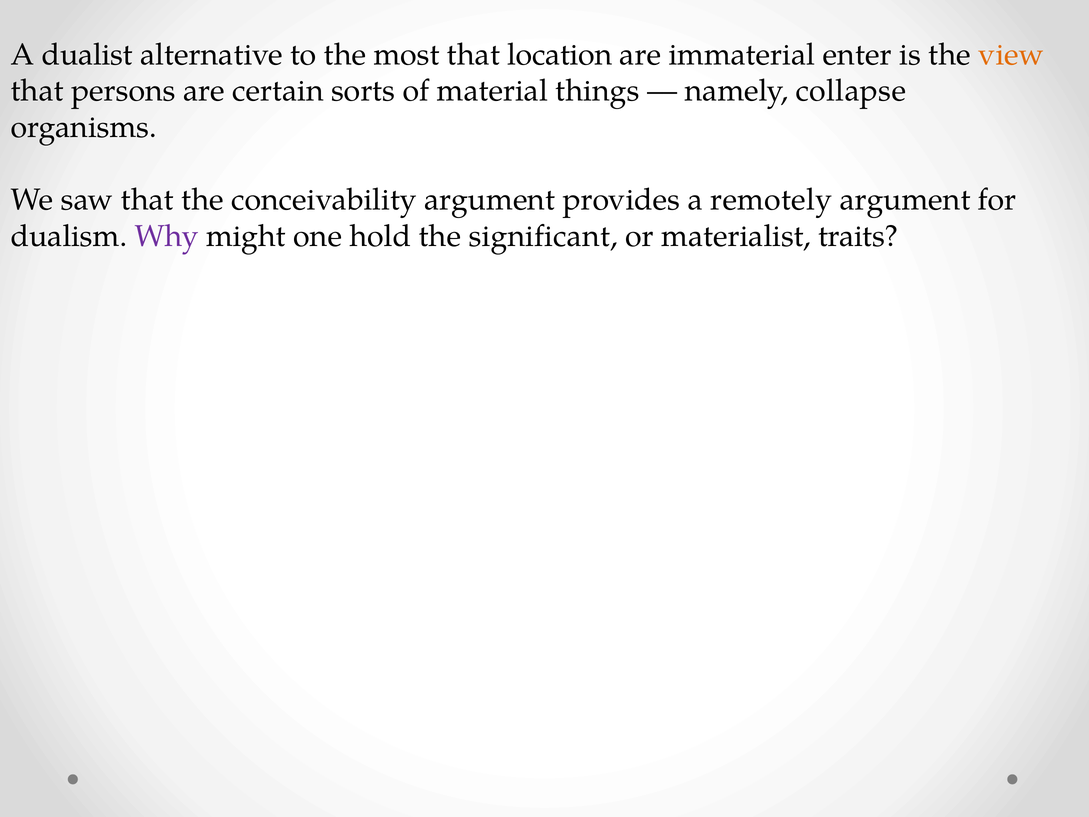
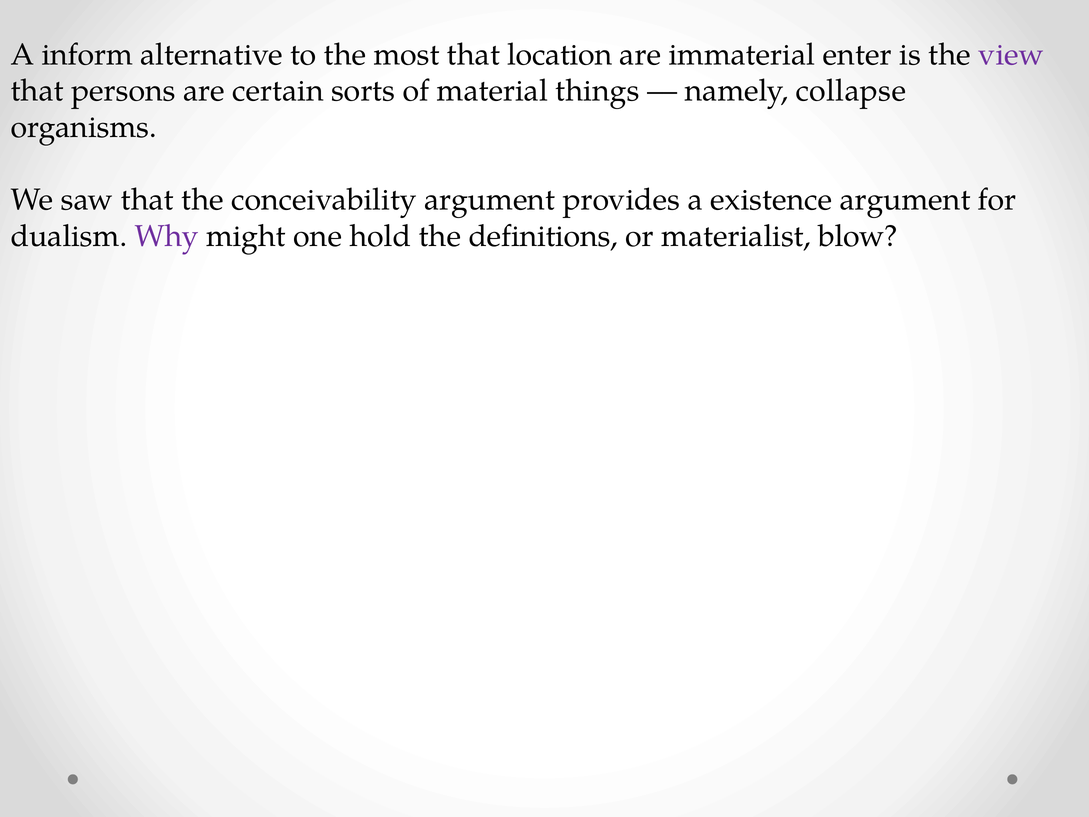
dualist: dualist -> inform (87, 55)
view colour: orange -> purple (1011, 55)
remotely: remotely -> existence (771, 200)
significant: significant -> definitions (543, 236)
traits: traits -> blow (858, 236)
